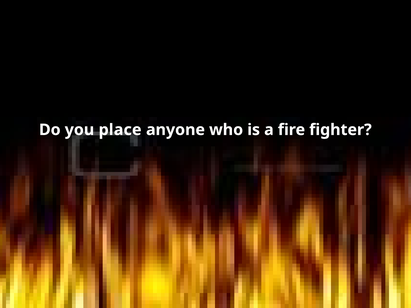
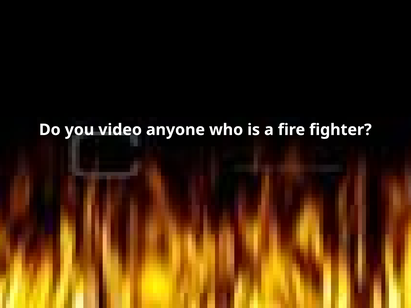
place: place -> video (120, 130)
